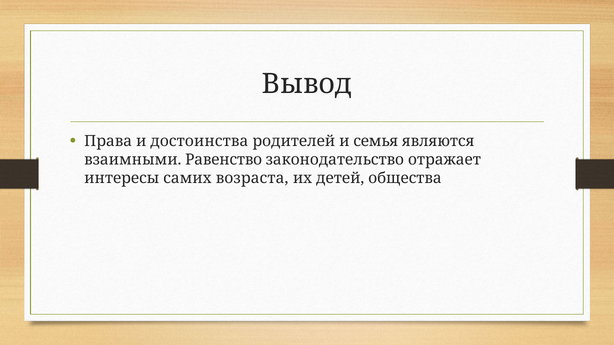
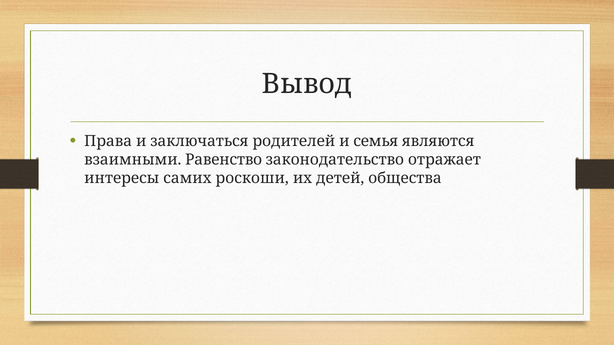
достоинства: достоинства -> заключаться (199, 141)
возраста: возраста -> роскоши (252, 178)
